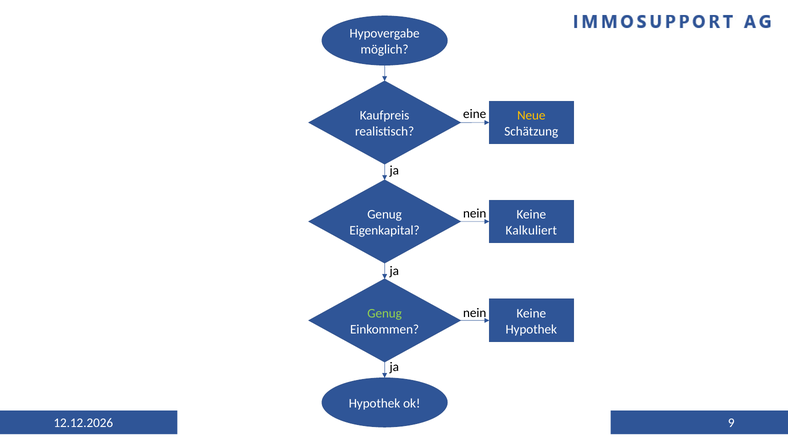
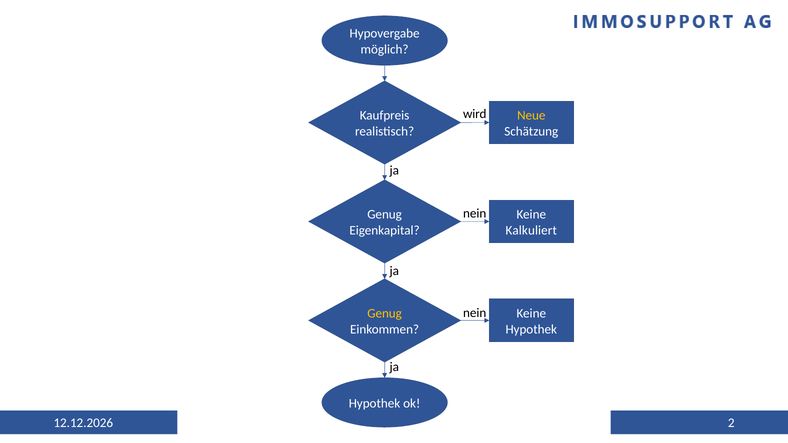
eine: eine -> wird (475, 114)
Genug colour: light green -> yellow (385, 314)
9: 9 -> 2 (731, 423)
